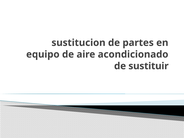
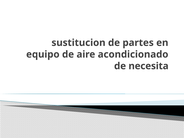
sustituir: sustituir -> necesita (149, 66)
